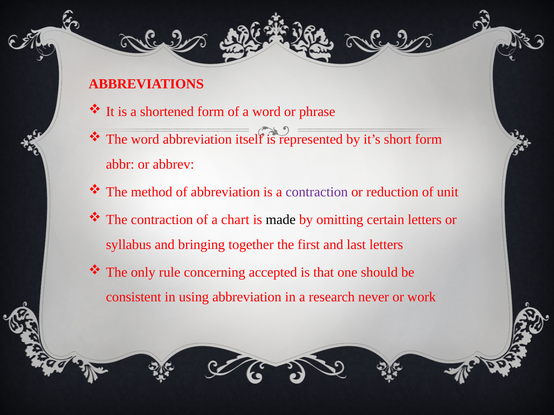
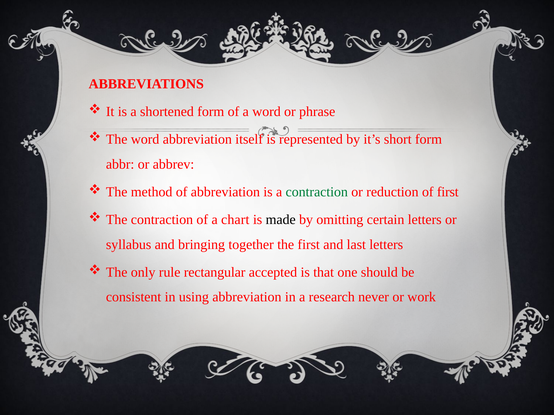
contraction colour: purple -> green (317, 192)
of unit: unit -> first (448, 192)
concerning: concerning -> rectangular (215, 272)
